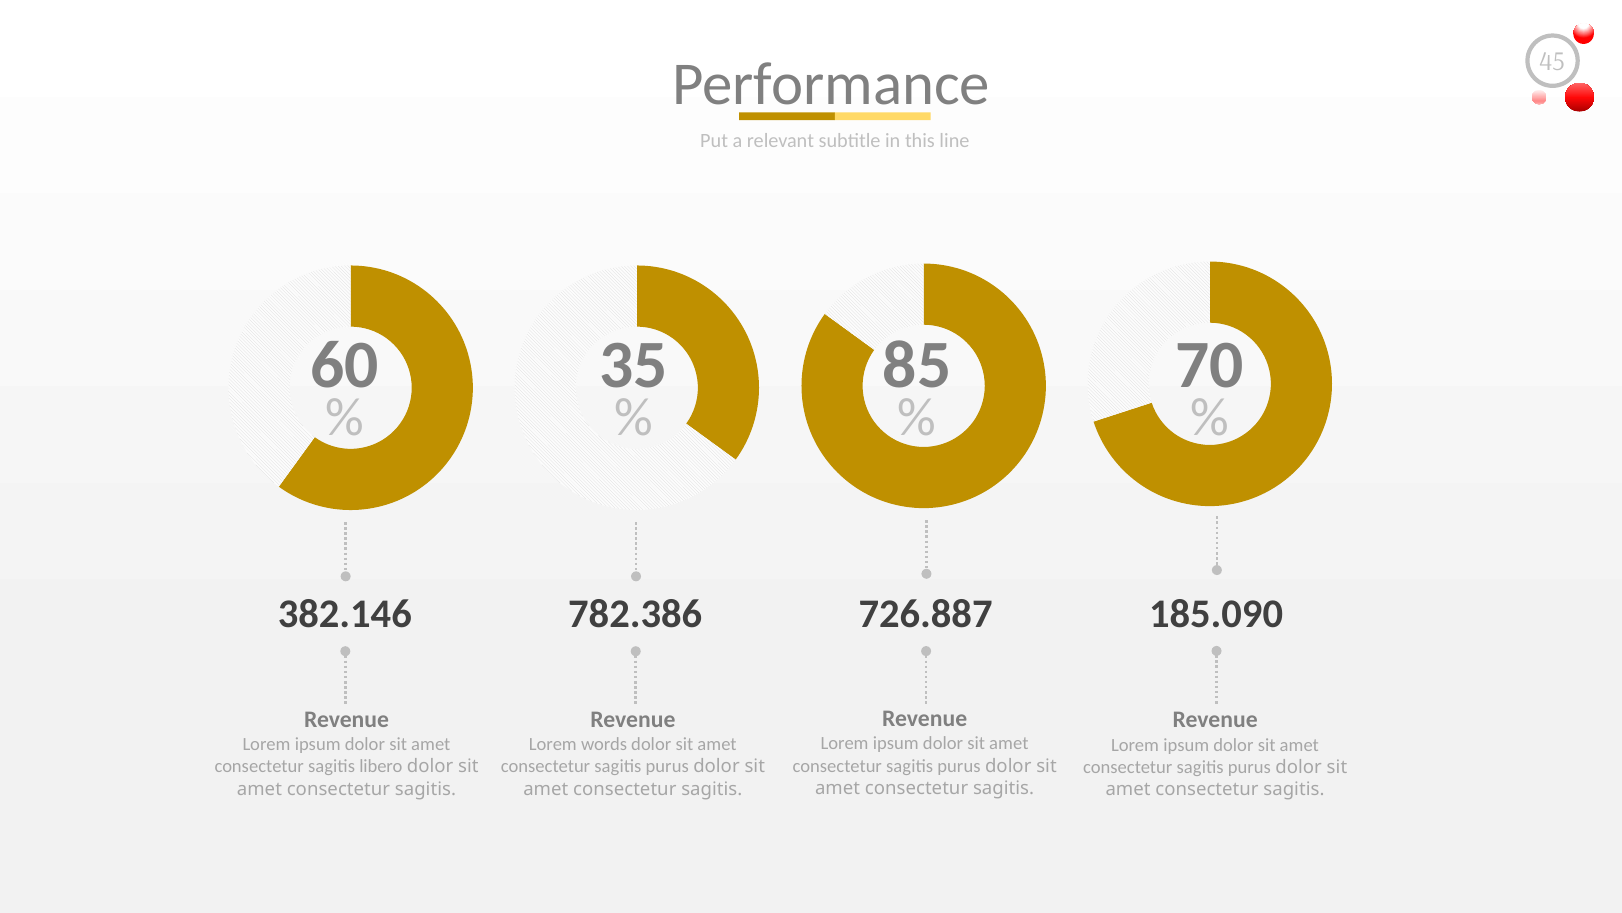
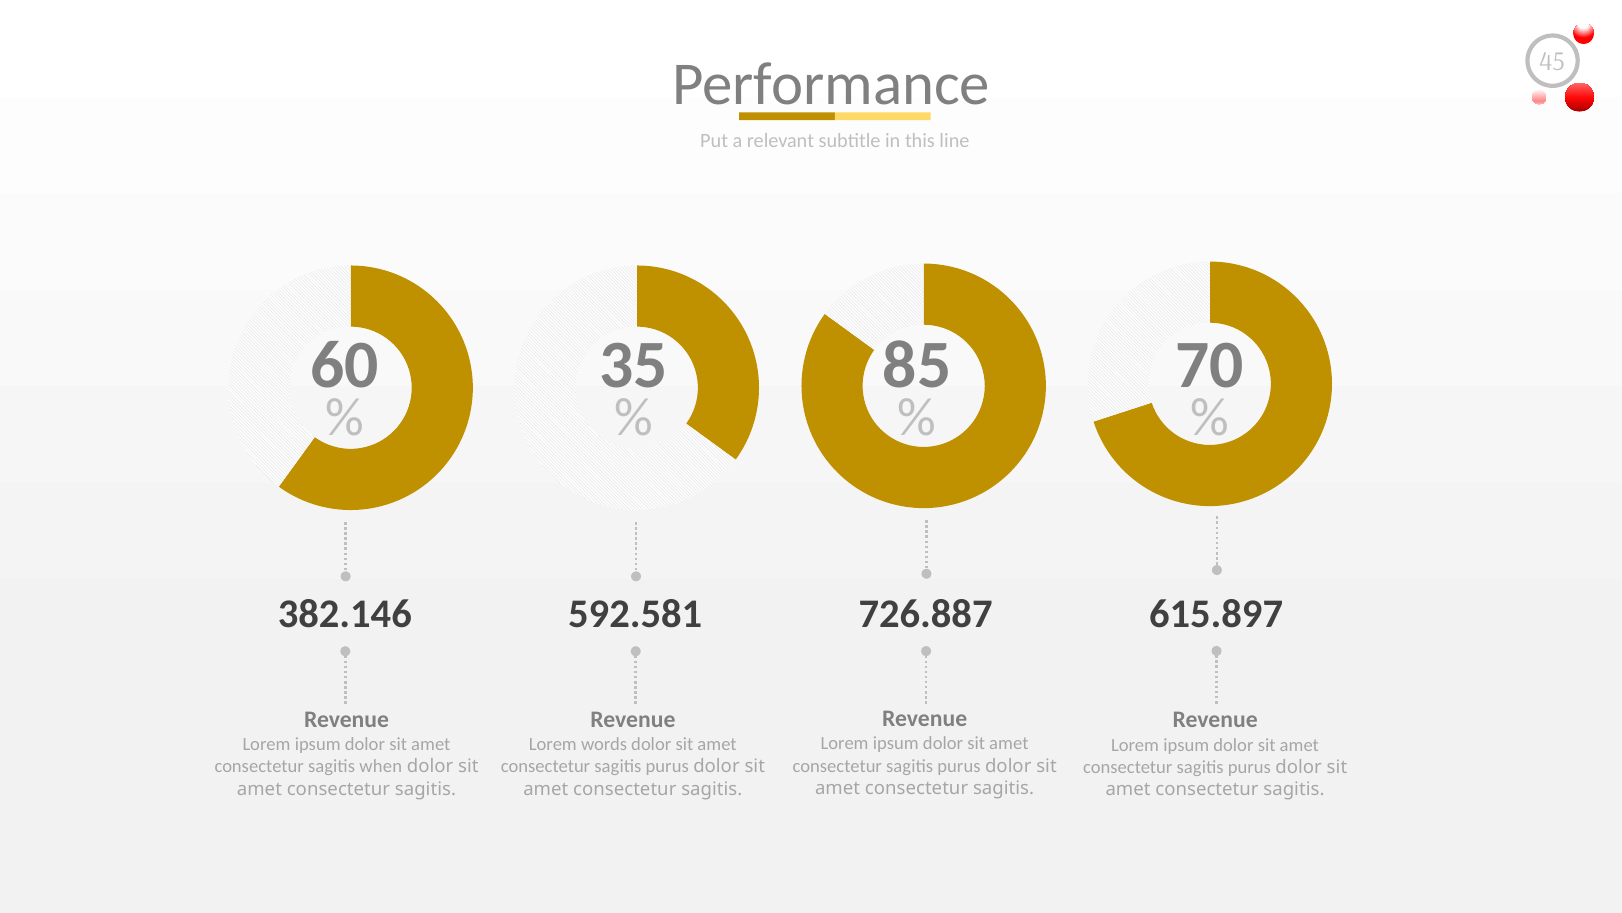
782.386: 782.386 -> 592.581 (635, 614)
185.090: 185.090 -> 615.897 (1216, 614)
libero: libero -> when (381, 766)
